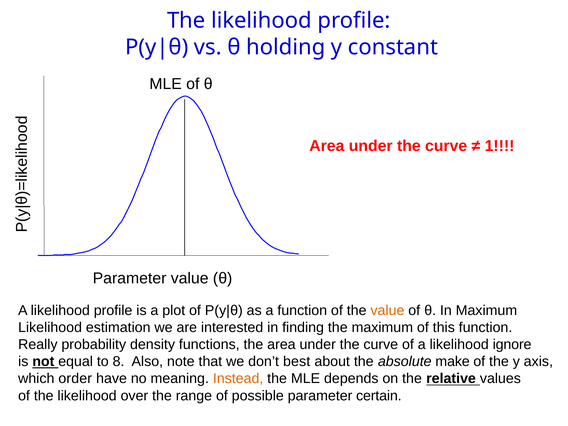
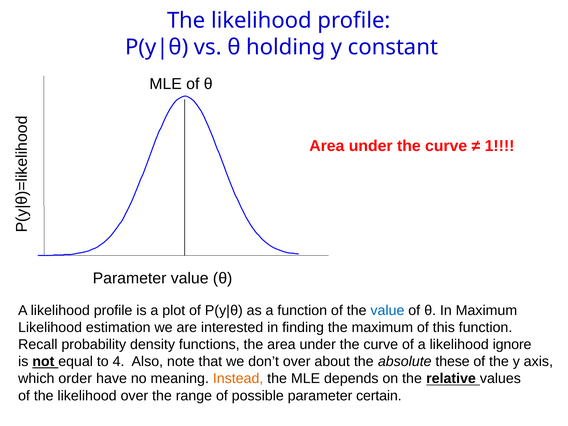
value colour: orange -> blue (387, 310)
Really: Really -> Recall (38, 345)
8: 8 -> 4 (119, 362)
don’t best: best -> over (297, 362)
make: make -> these (453, 362)
